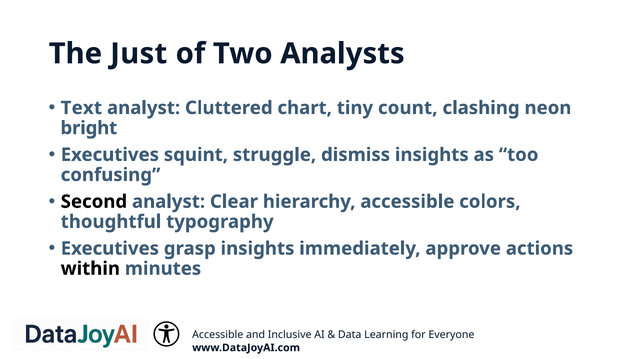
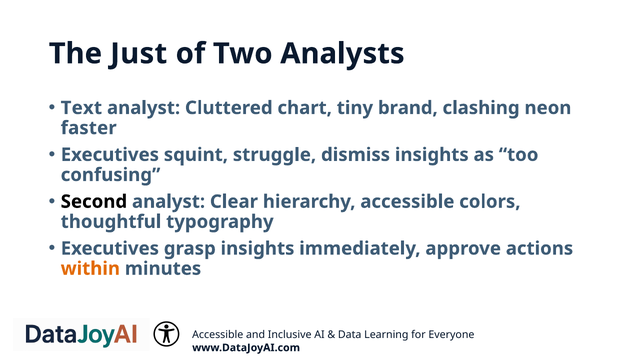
count: count -> brand (408, 108)
bright: bright -> faster (89, 128)
within colour: black -> orange (90, 269)
